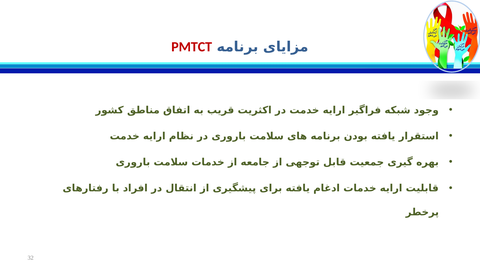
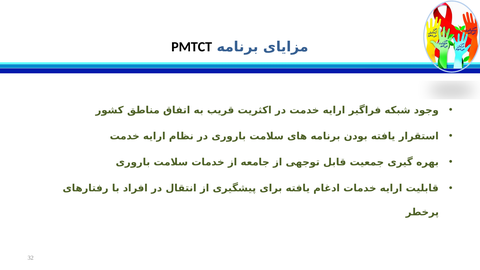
PMTCT colour: red -> black (192, 47)
